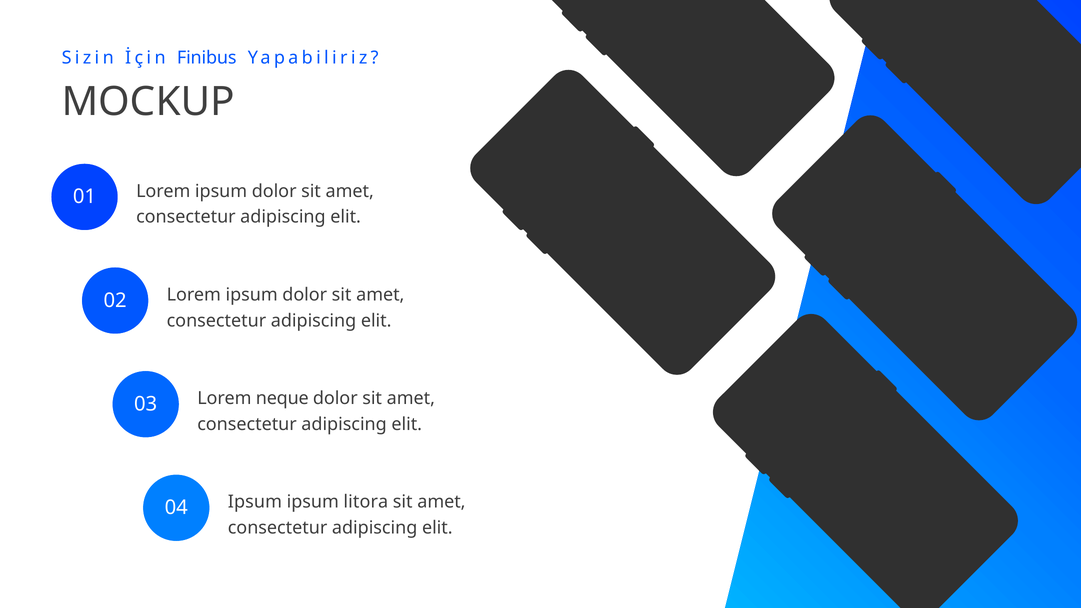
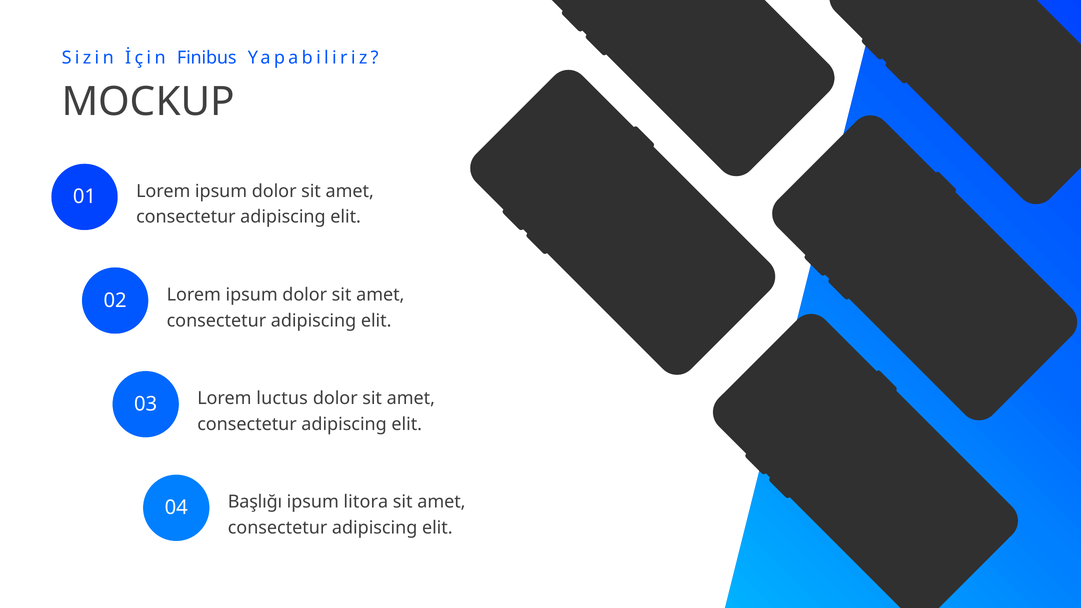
neque: neque -> luctus (282, 398)
Ipsum: Ipsum -> Başlığı (255, 502)
